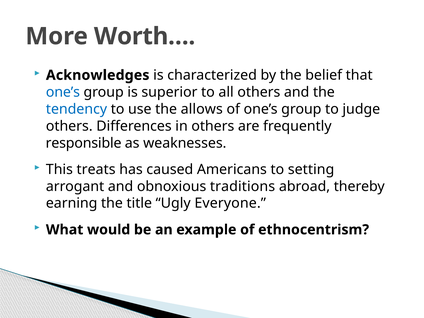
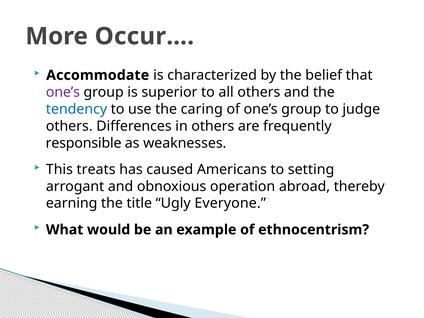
Worth…: Worth… -> Occur… (144, 36)
Acknowledges: Acknowledges -> Accommodate (98, 75)
one’s colour: blue -> purple (63, 92)
allows: allows -> caring (202, 109)
traditions: traditions -> operation (243, 186)
